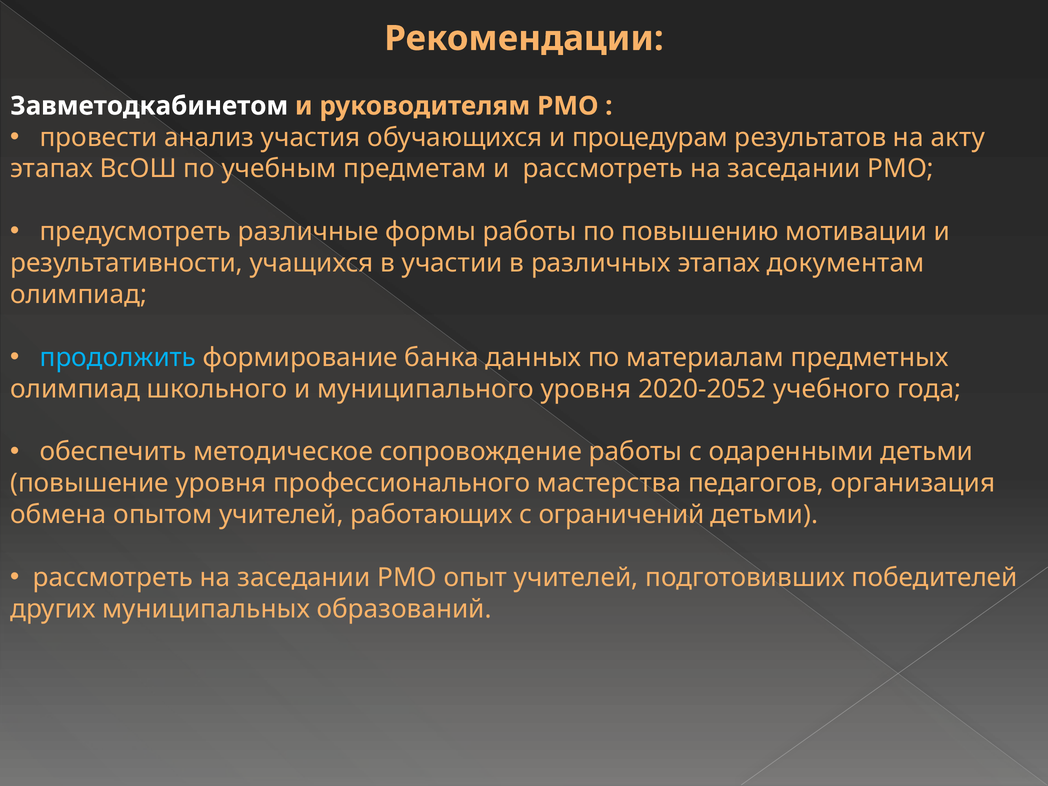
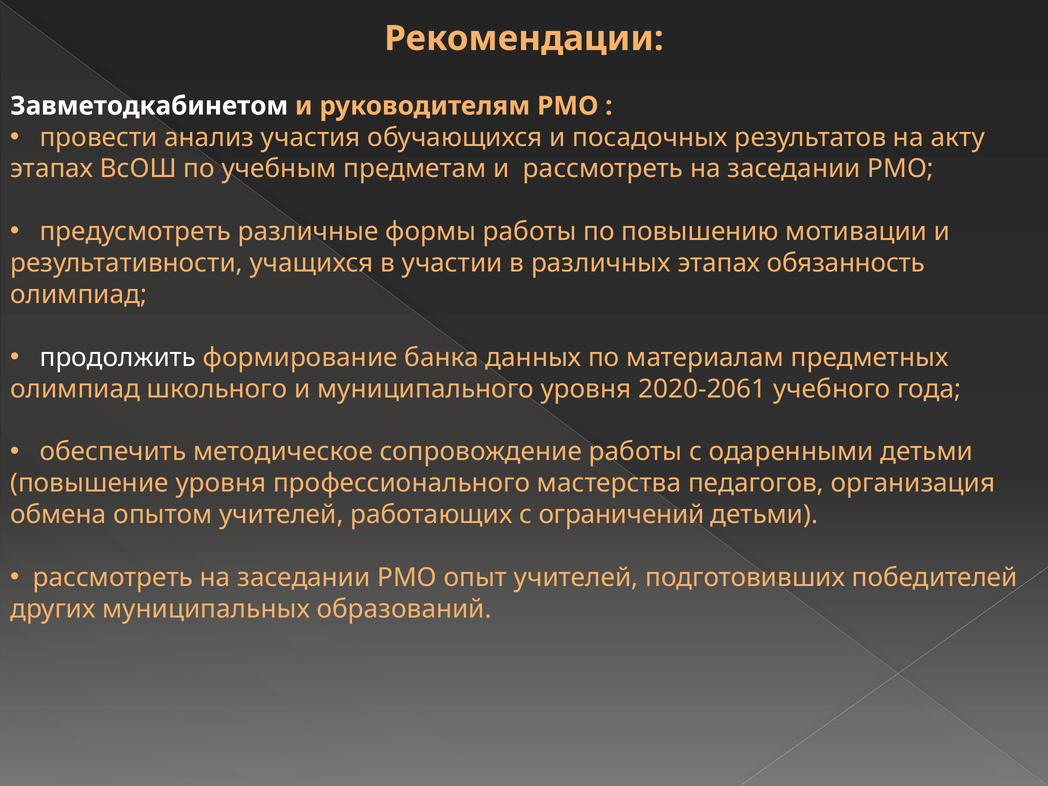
процедурам: процедурам -> посадочных (650, 137)
документам: документам -> обязанность (846, 263)
продолжить colour: light blue -> white (118, 357)
2020-2052: 2020-2052 -> 2020-2061 (702, 389)
